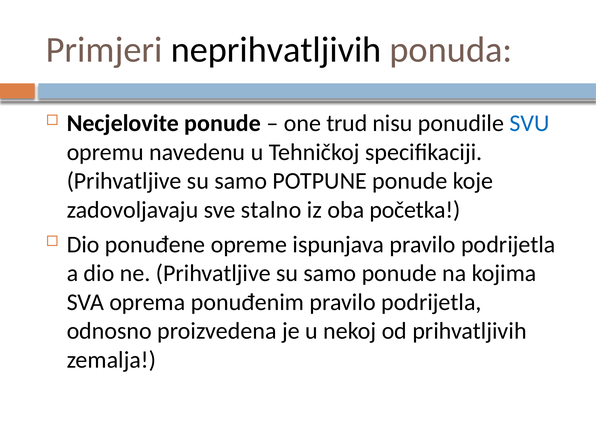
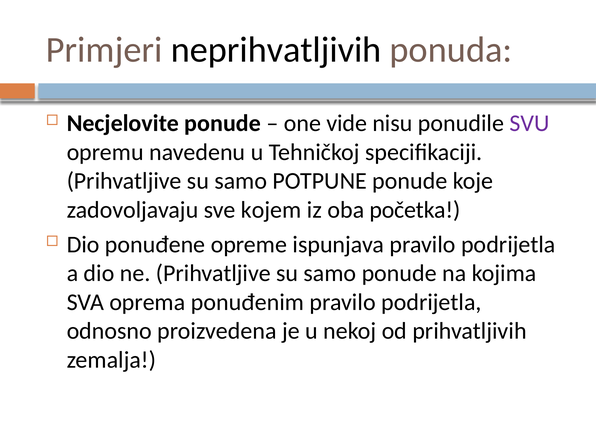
trud: trud -> vide (347, 123)
SVU colour: blue -> purple (529, 123)
stalno: stalno -> kojem (271, 210)
